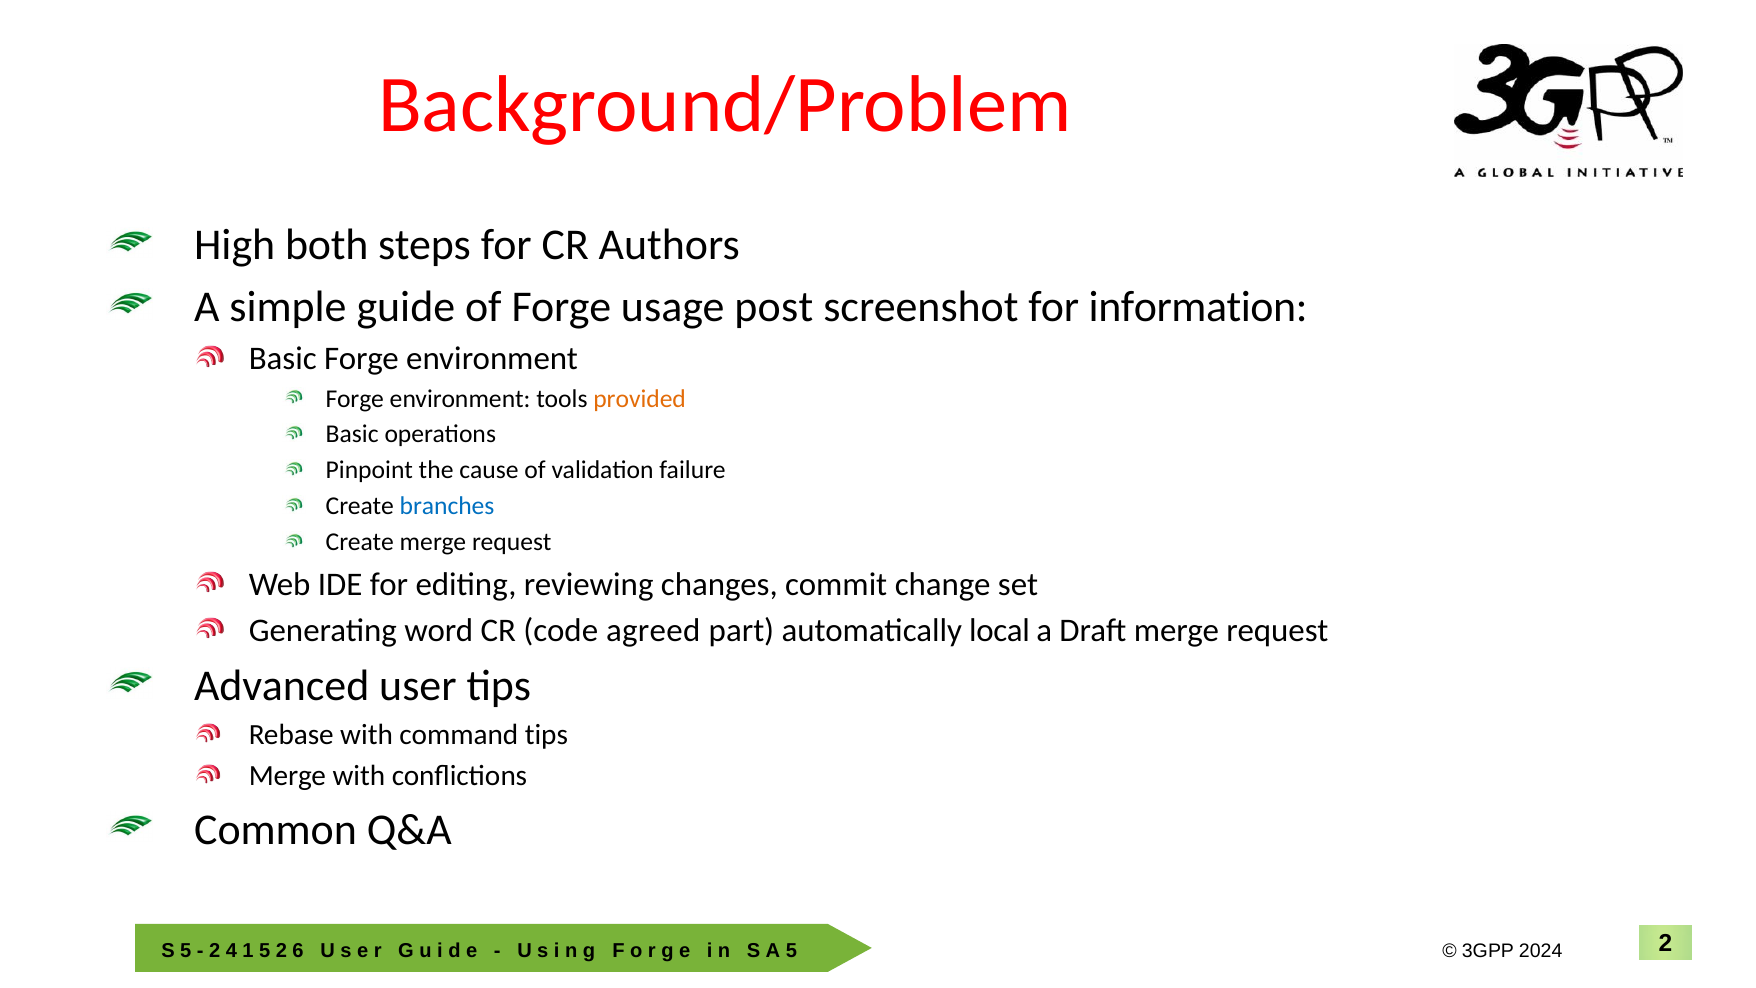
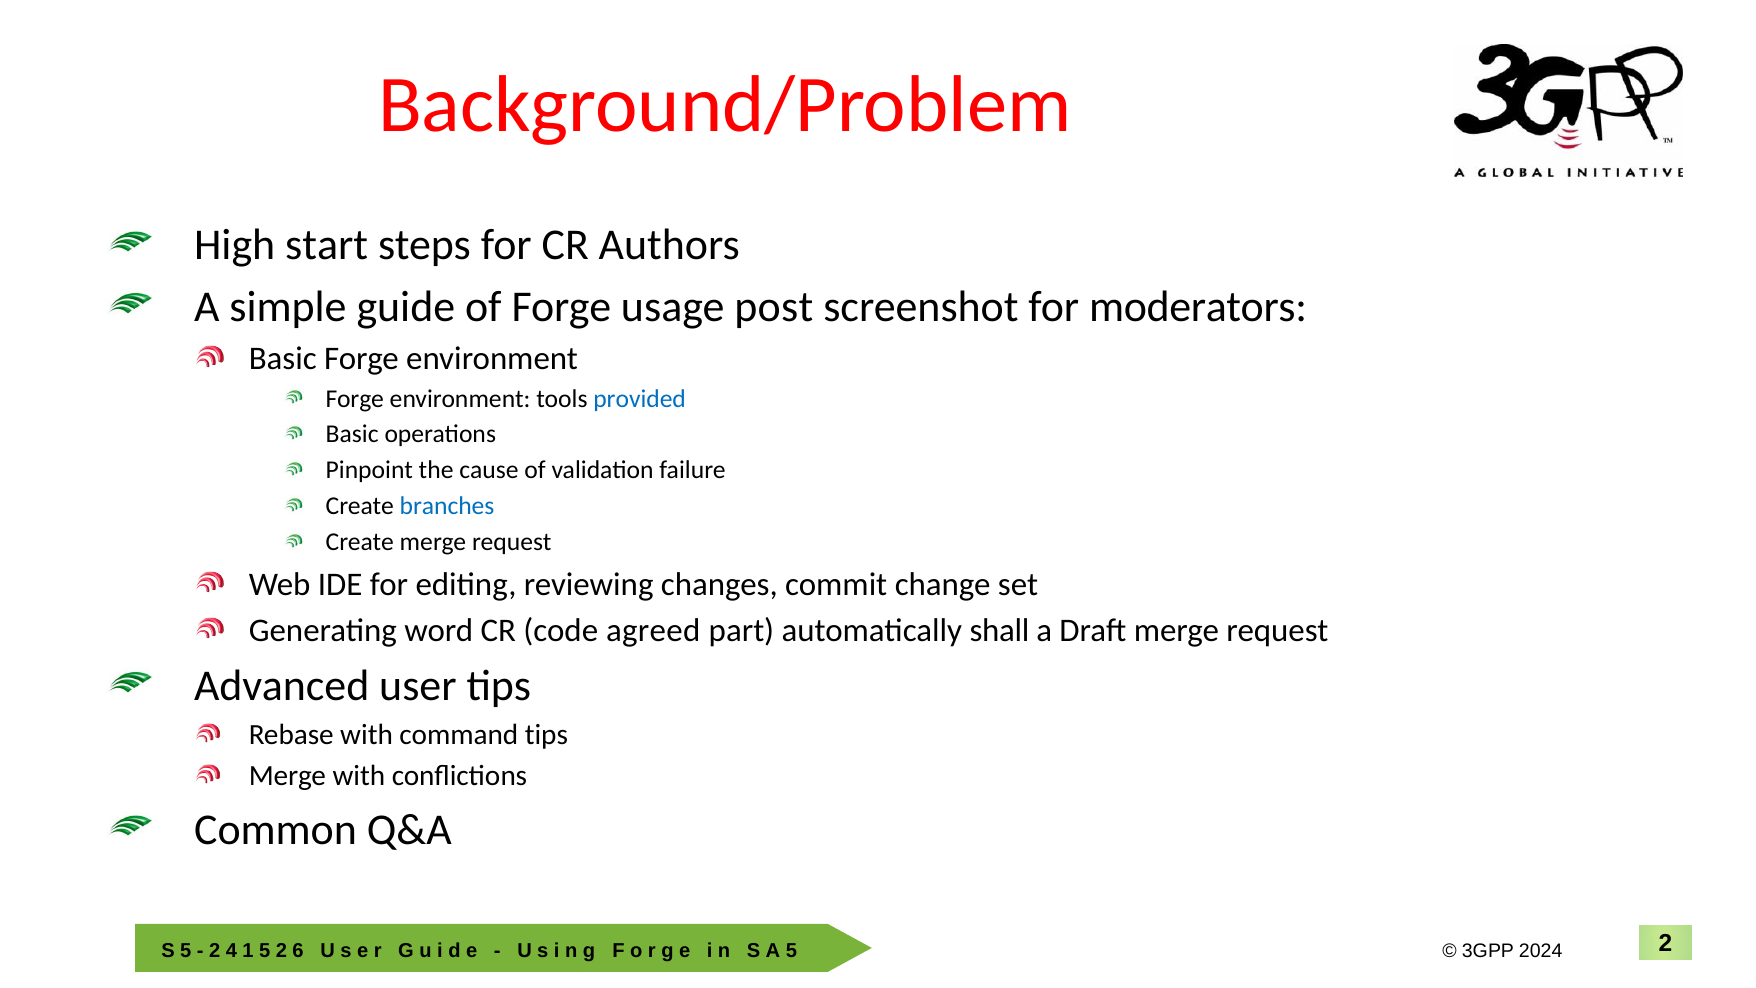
both: both -> start (327, 245)
information: information -> moderators (1198, 307)
provided colour: orange -> blue (640, 399)
local: local -> shall (999, 630)
